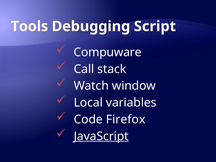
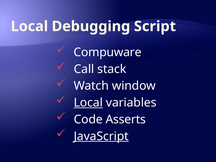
Tools: Tools -> Local (29, 26)
Local underline: none -> present (88, 103)
Firefox: Firefox -> Asserts (126, 119)
